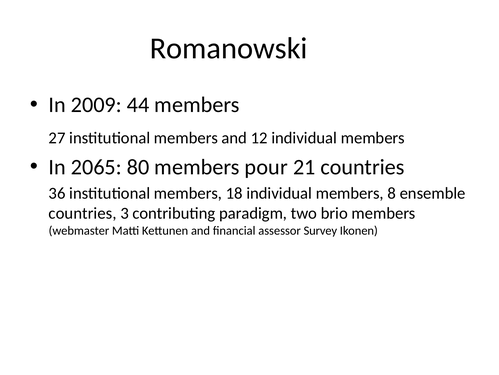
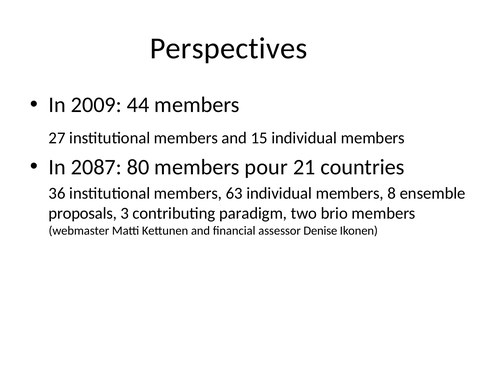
Romanowski: Romanowski -> Perspectives (228, 48)
12: 12 -> 15 (259, 138)
2065: 2065 -> 2087 (96, 167)
18: 18 -> 63 (234, 193)
countries: countries -> proposals (83, 213)
Survey: Survey -> Denise (320, 230)
